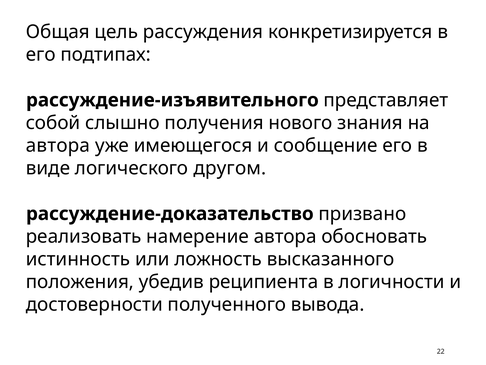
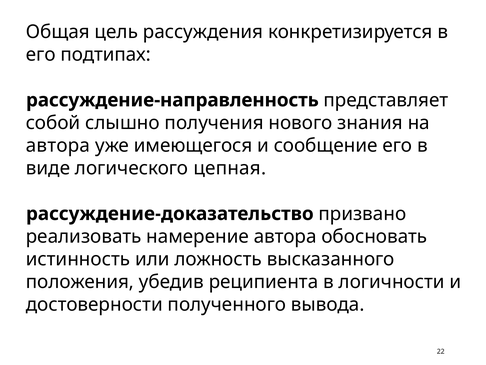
рассуждение-изъявительного: рассуждение-изъявительного -> рассуждение-направленность (172, 100)
другом: другом -> цепная (230, 168)
